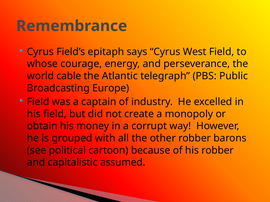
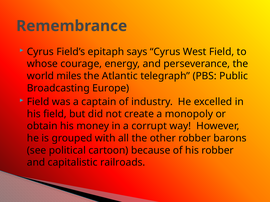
cable: cable -> miles (69, 76)
assumed: assumed -> railroads (123, 163)
